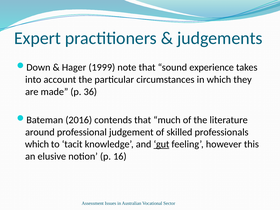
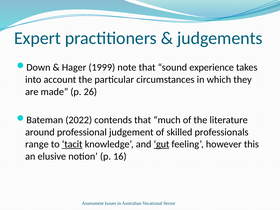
36: 36 -> 26 (90, 92)
2016: 2016 -> 2022 (79, 120)
which: which -> range (37, 144)
tacit underline: none -> present (72, 144)
